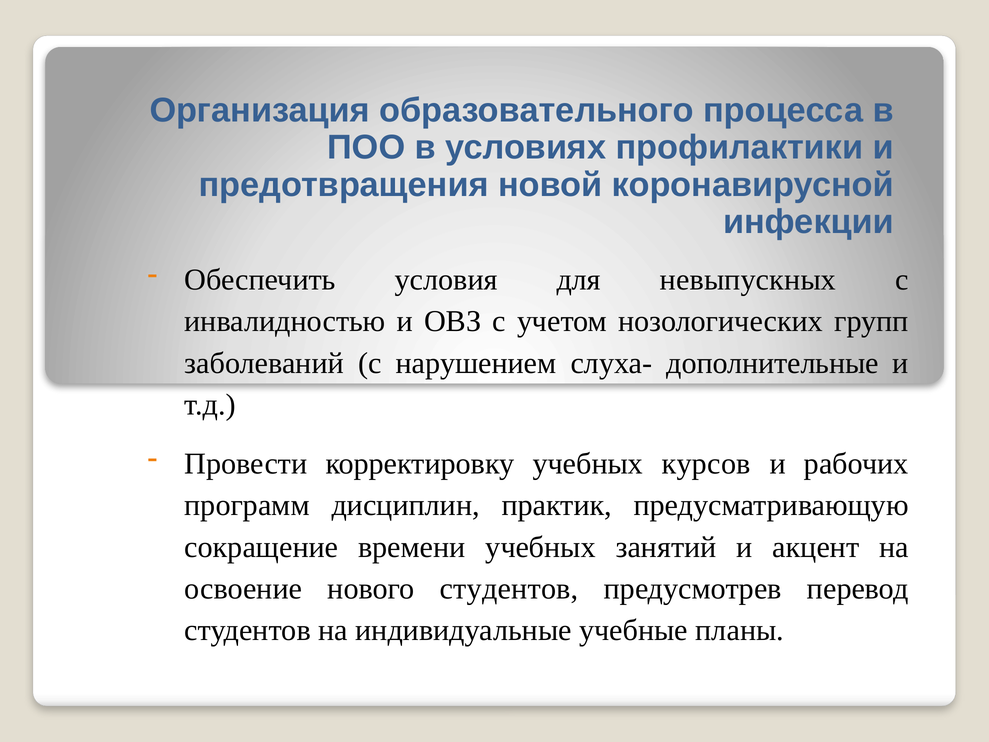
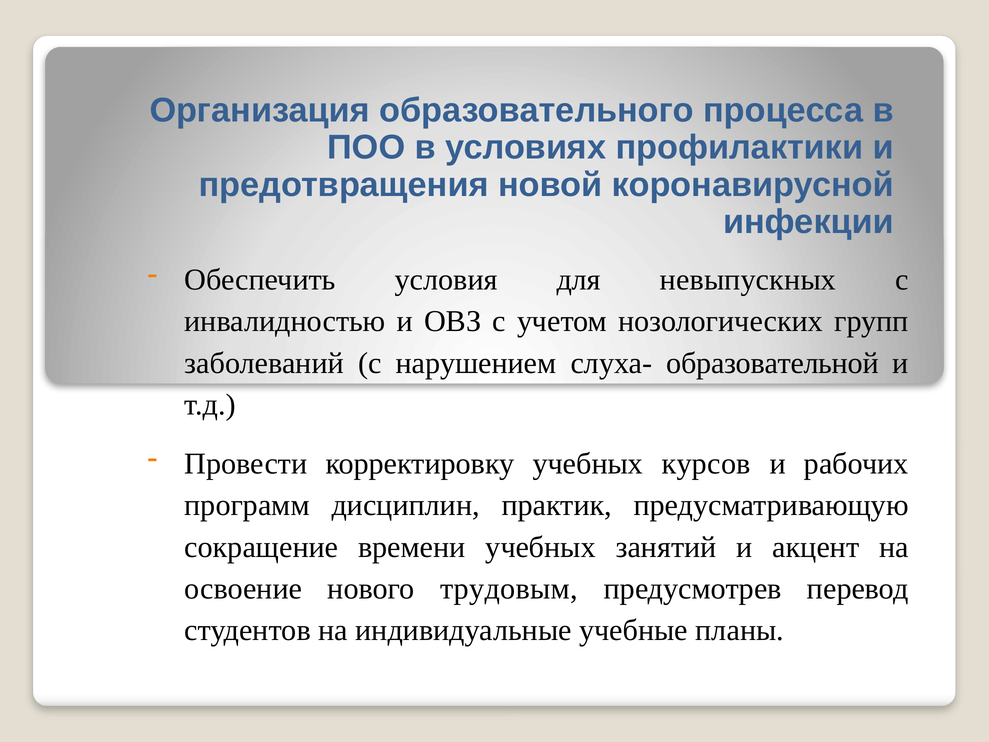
дополнительные: дополнительные -> образовательной (773, 363)
нового студентов: студентов -> трудовым (509, 589)
